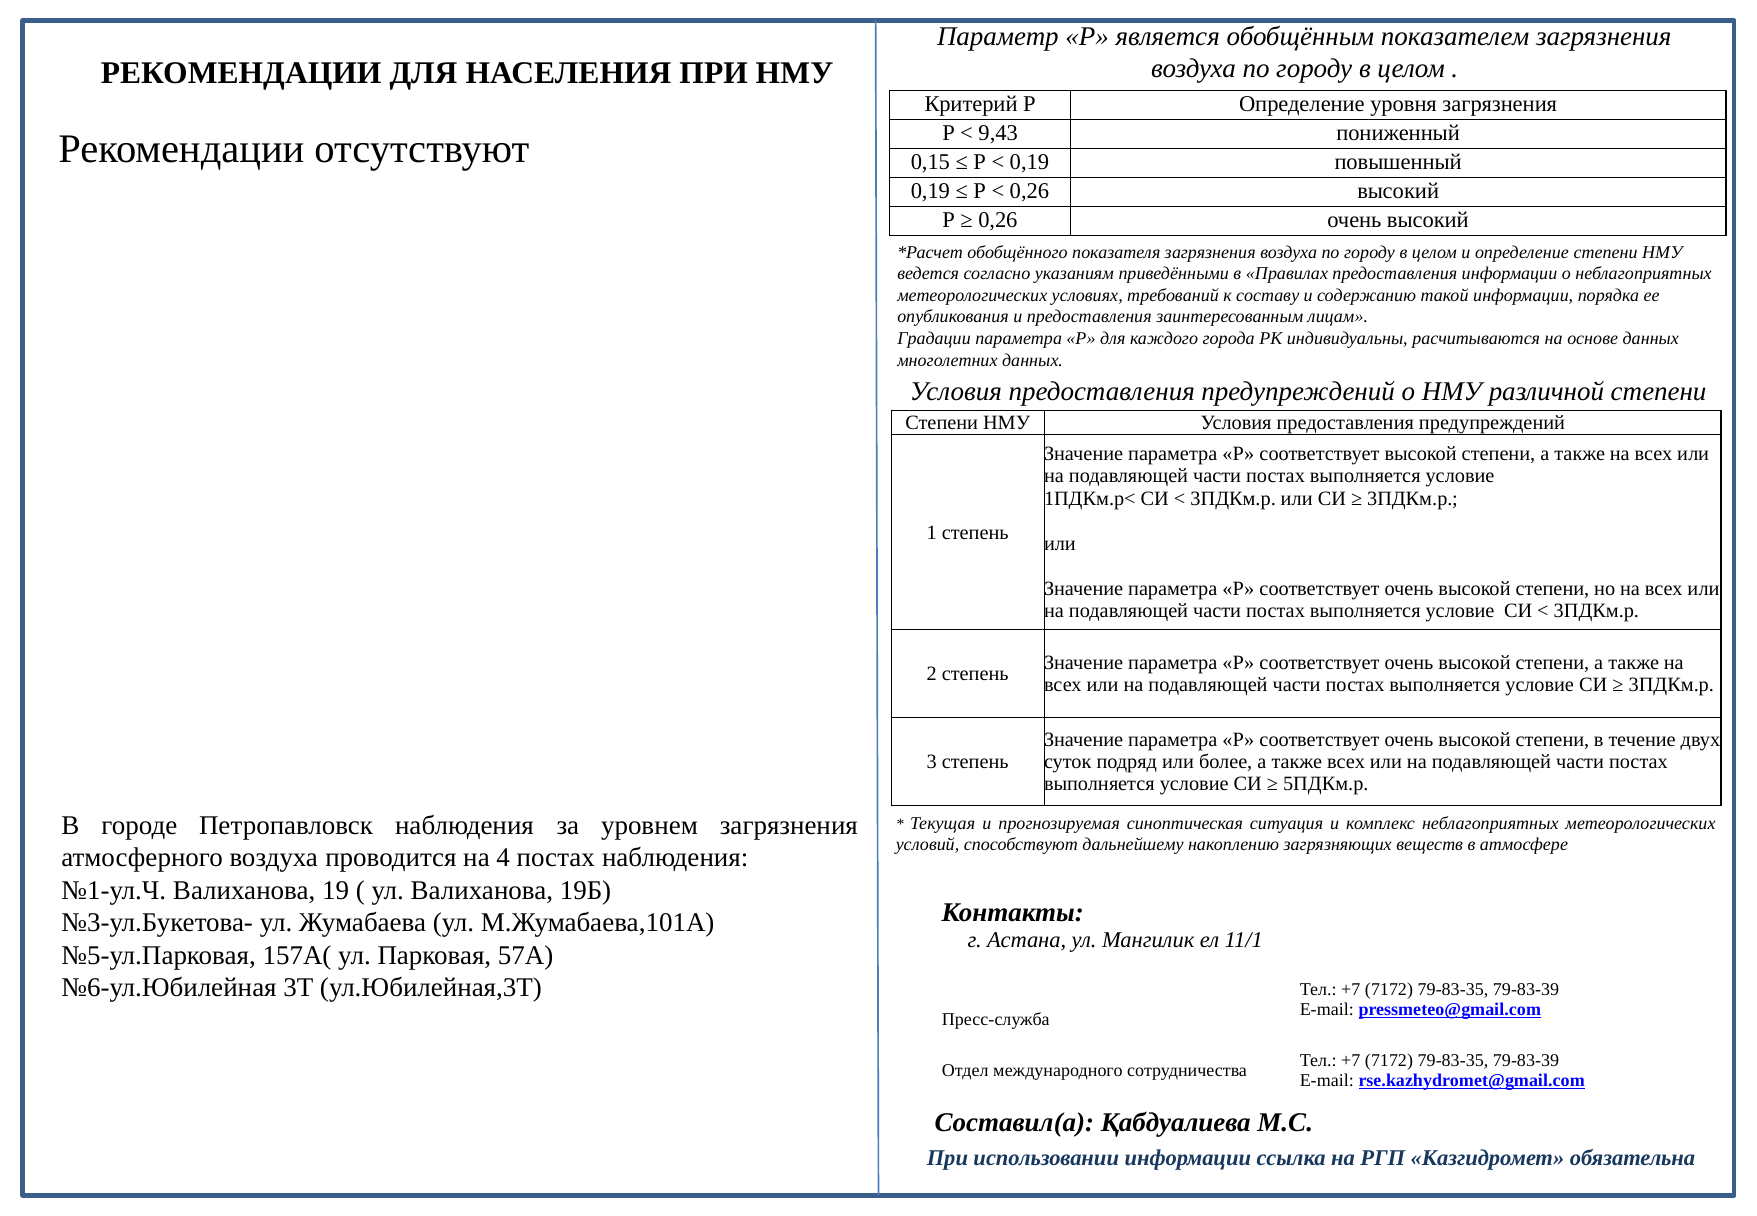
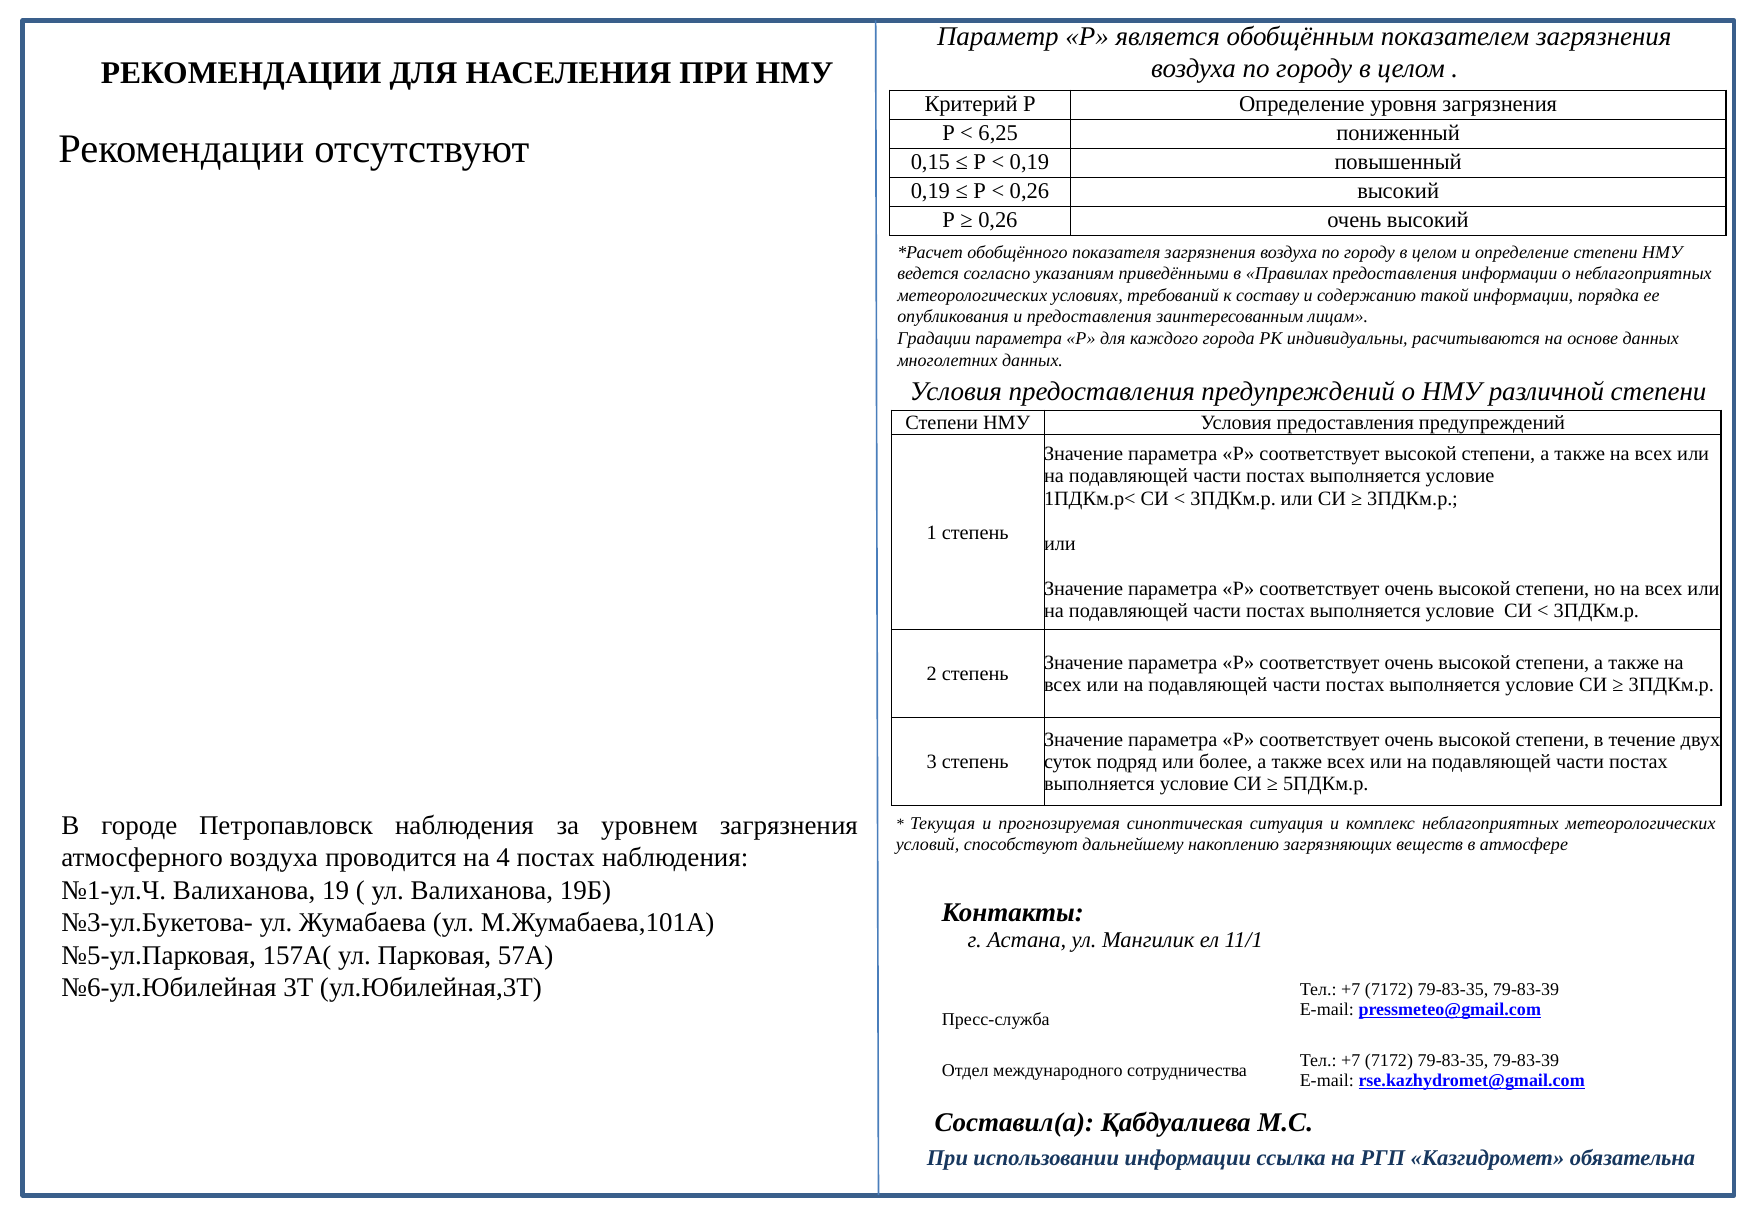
9,43: 9,43 -> 6,25 (998, 133)
